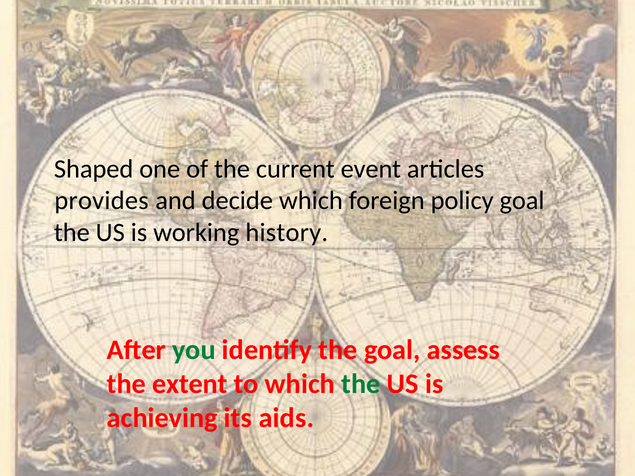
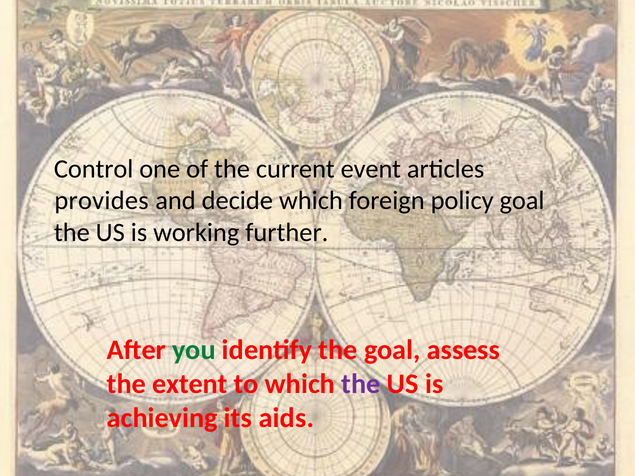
Shaped: Shaped -> Control (94, 169)
history: history -> further (287, 233)
the colour: green -> purple (361, 384)
